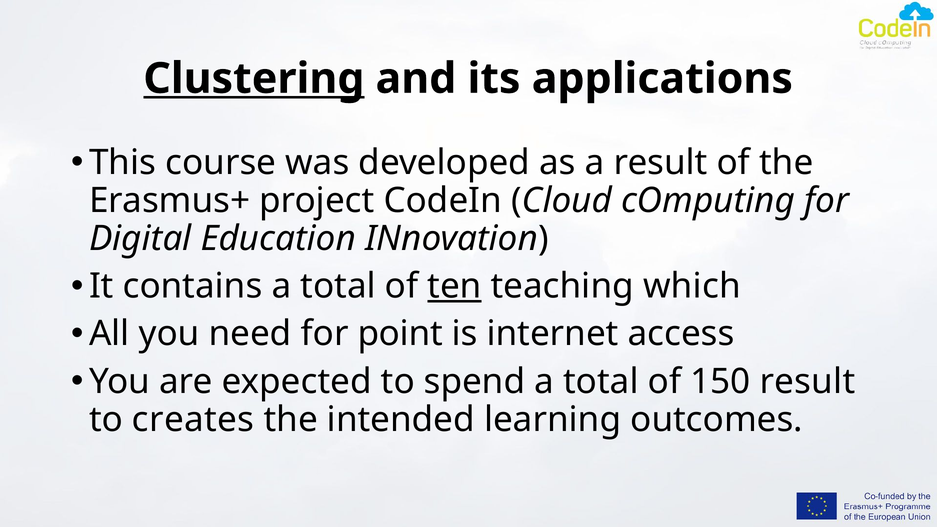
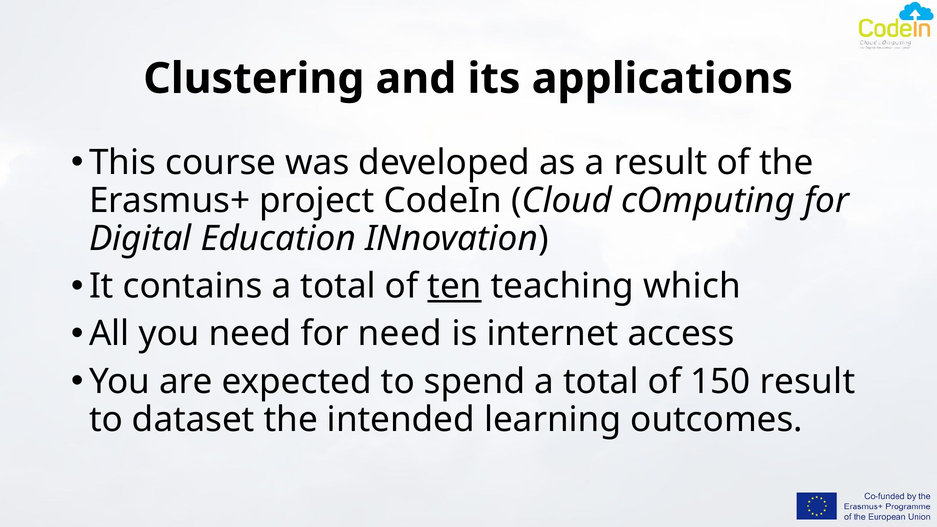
Clustering underline: present -> none (254, 79)
for point: point -> need (400, 334)
creates: creates -> dataset (193, 420)
